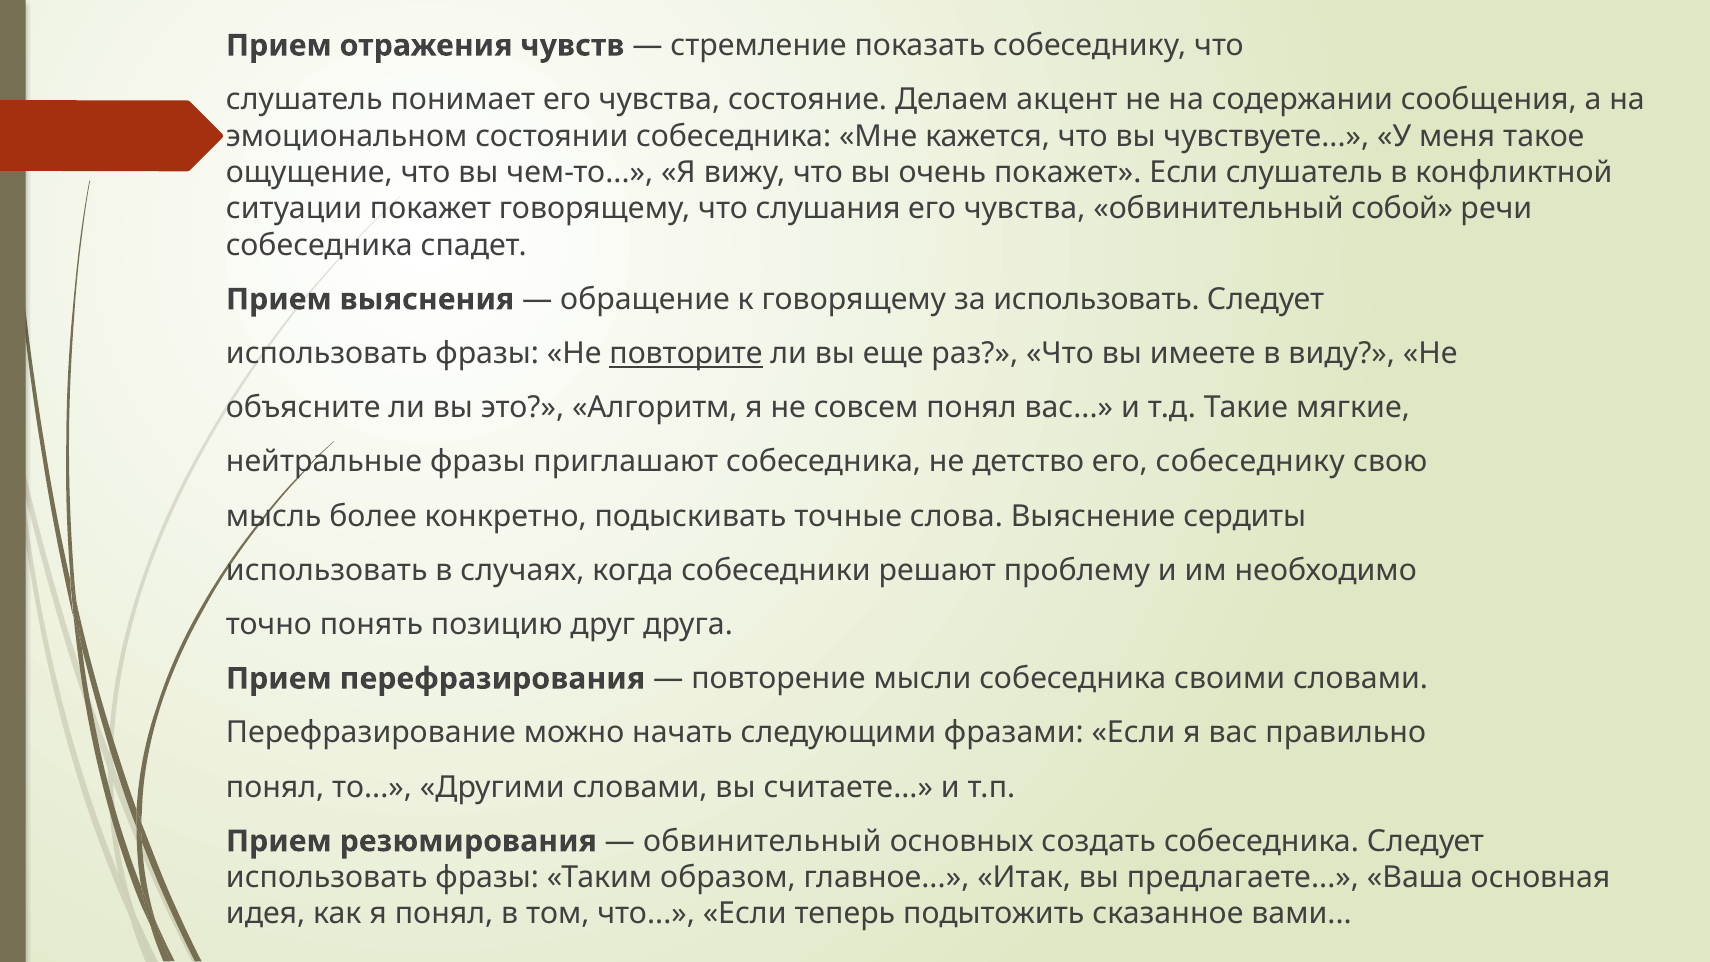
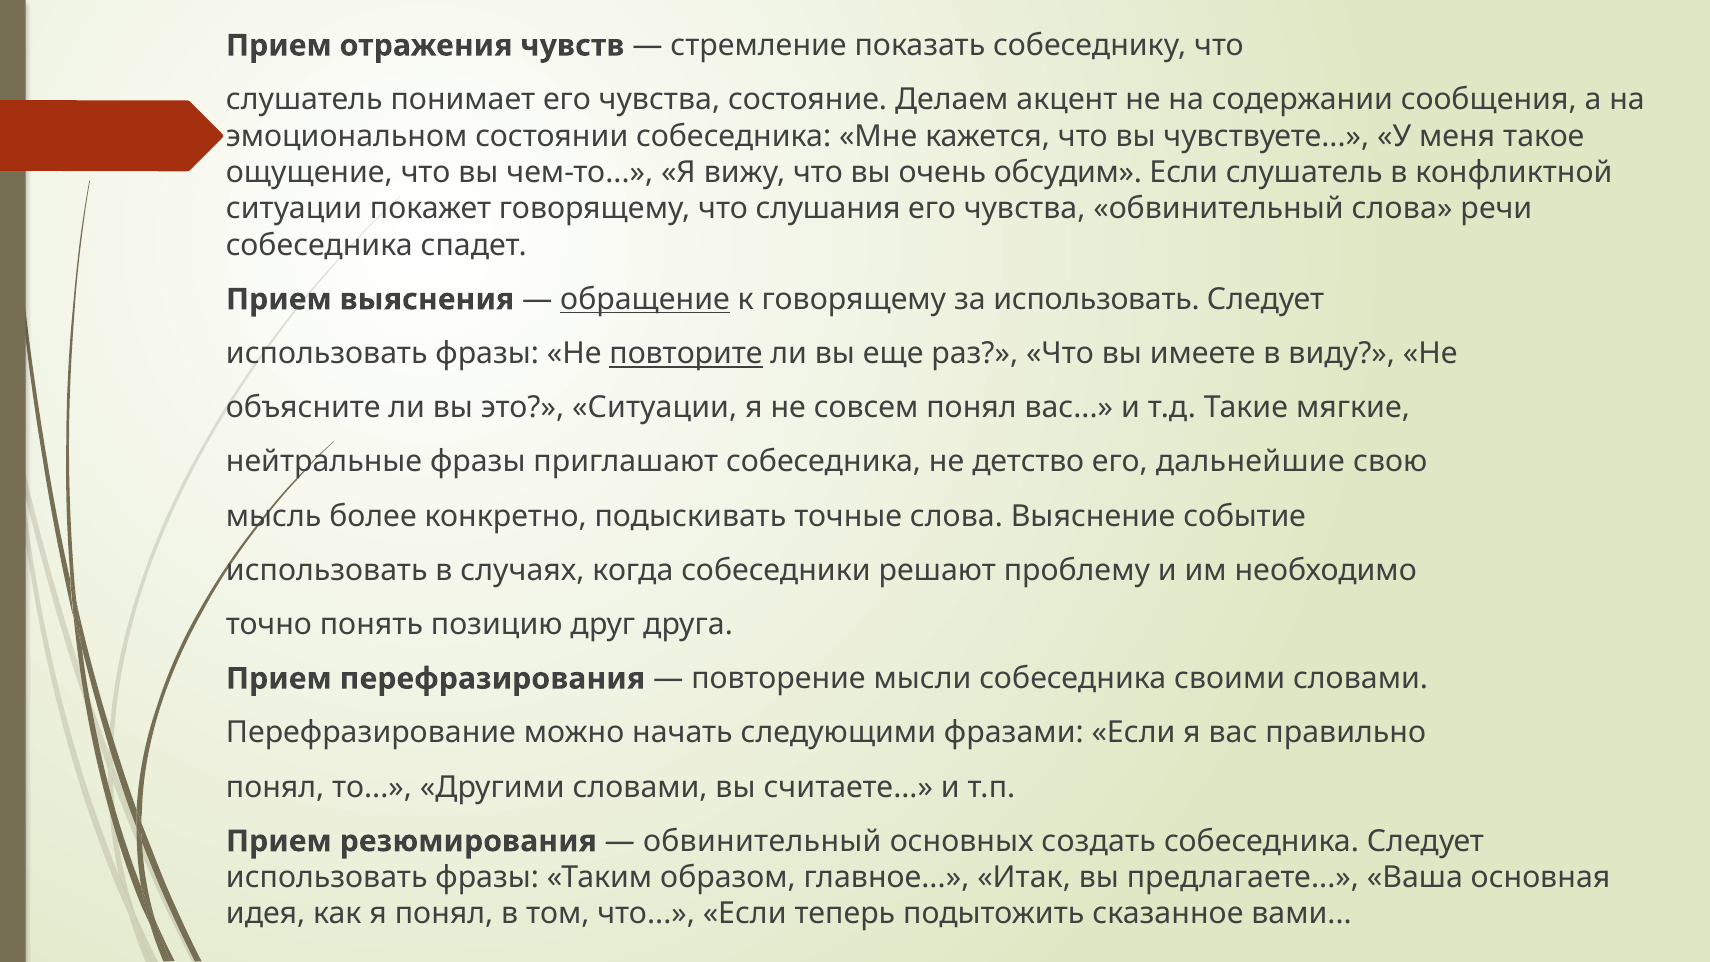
очень покажет: покажет -> обсудим (1068, 172)
обвинительный собой: собой -> слова (1402, 209)
обращение underline: none -> present (645, 299)
это Алгоритм: Алгоритм -> Ситуации (655, 408)
его собеседнику: собеседнику -> дальнейшие (1250, 462)
сердиты: сердиты -> событие (1245, 516)
